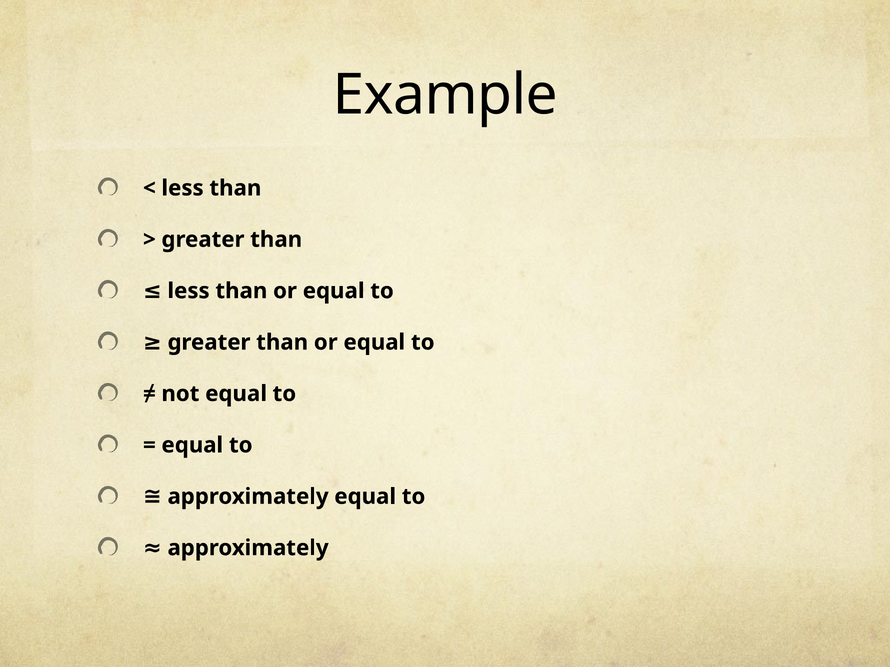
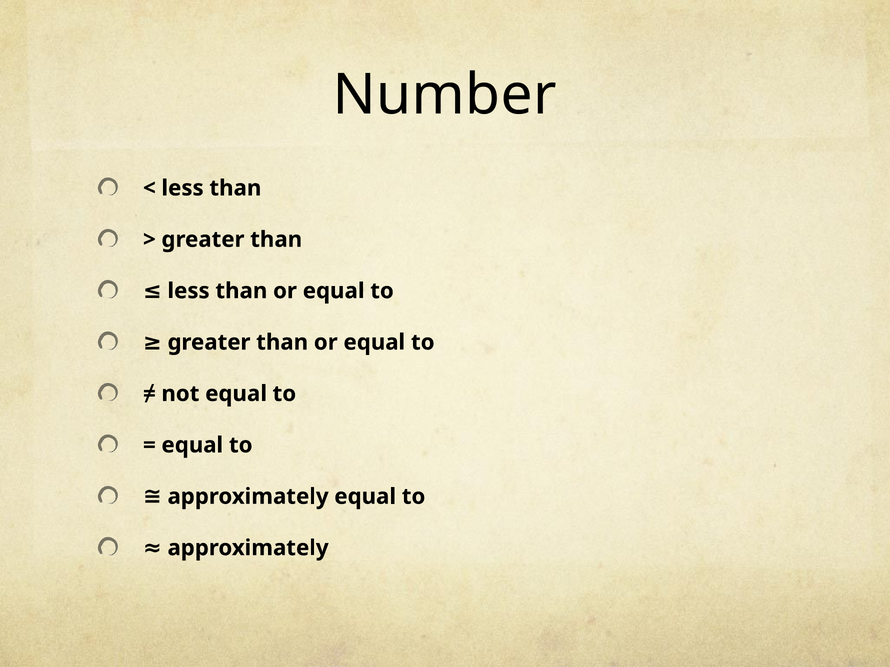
Example: Example -> Number (445, 95)
